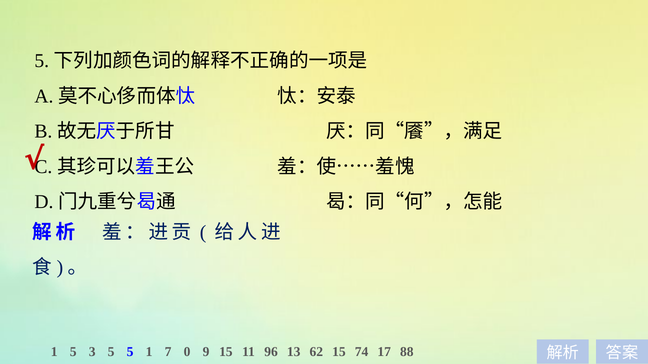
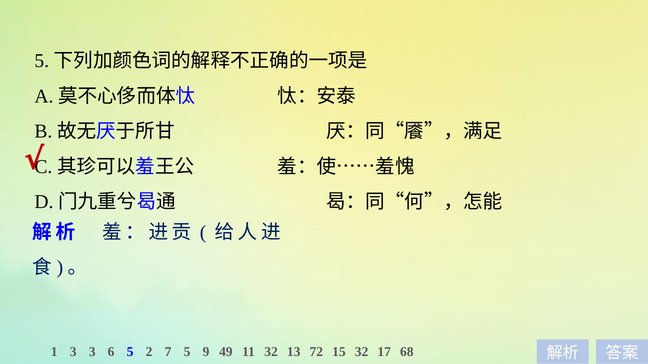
1 5: 5 -> 3 (73, 352)
3 5: 5 -> 6 (111, 352)
5 1: 1 -> 2 (149, 352)
7 0: 0 -> 5 (187, 352)
9 15: 15 -> 49 (226, 353)
11 96: 96 -> 32 (271, 352)
62: 62 -> 72 (316, 352)
15 74: 74 -> 32 (362, 352)
88: 88 -> 68 (407, 352)
